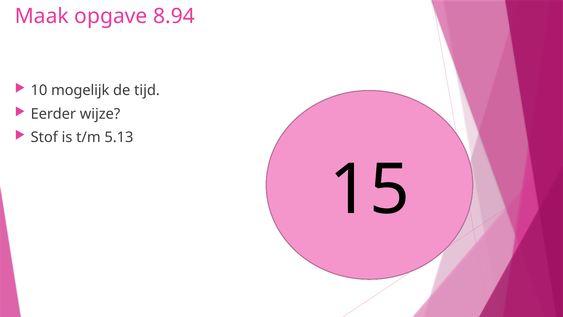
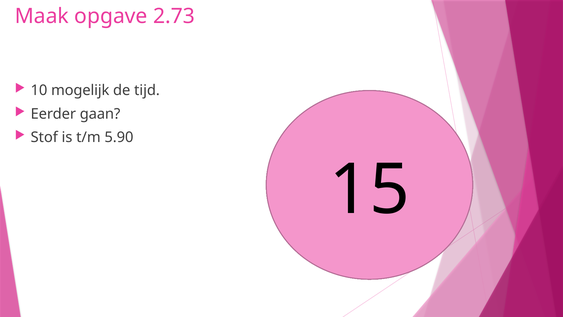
8.94: 8.94 -> 2.73 (174, 16)
wijze: wijze -> gaan (100, 114)
5.13: 5.13 -> 5.90 (119, 137)
